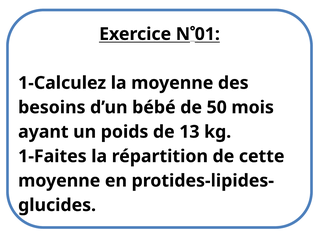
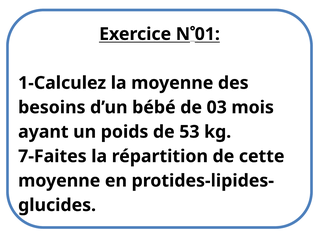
50: 50 -> 03 (217, 107)
13: 13 -> 53 (189, 131)
1-Faites: 1-Faites -> 7-Faites (52, 156)
